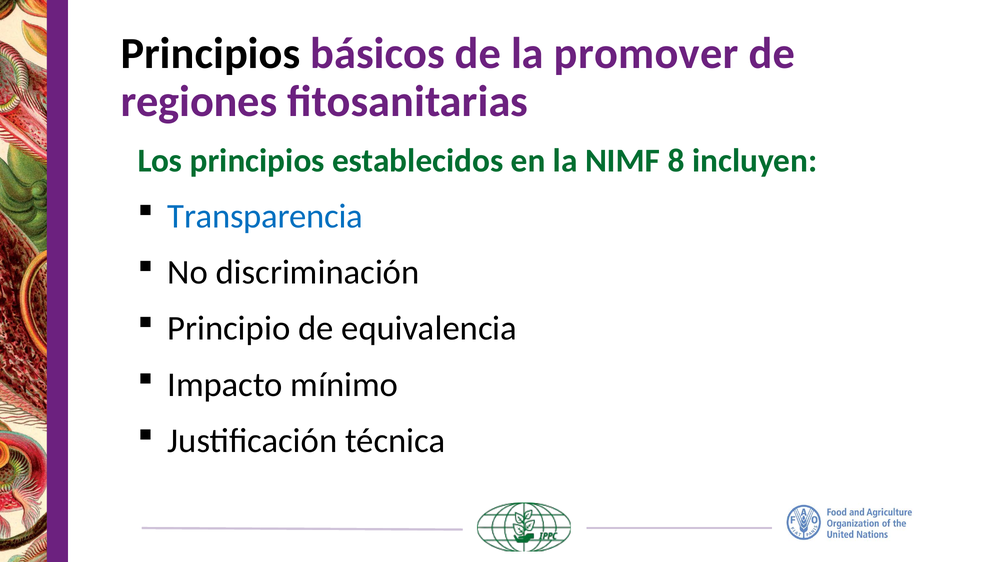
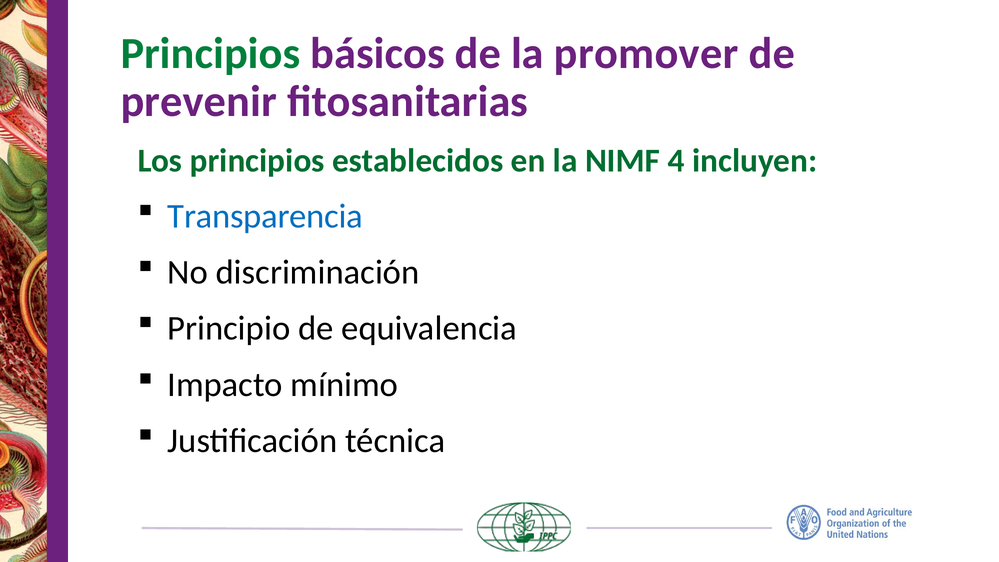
Principios colour: black -> green (210, 54)
regiones: regiones -> prevenir (199, 102)
8: 8 -> 4 (676, 161)
